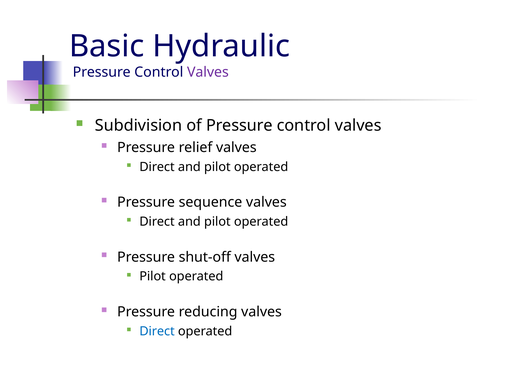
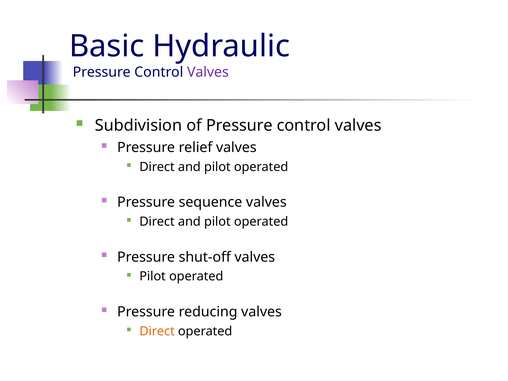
Direct colour: blue -> orange (157, 331)
